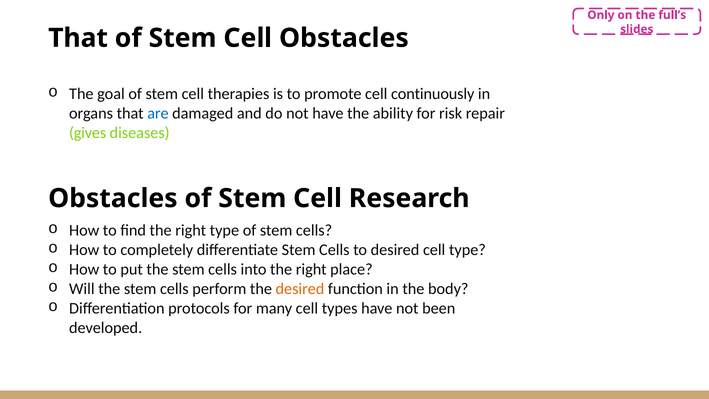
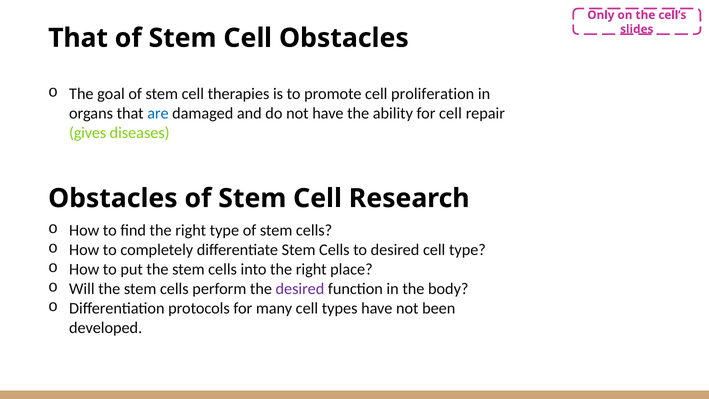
full’s: full’s -> cell’s (672, 15)
continuously: continuously -> proliferation (433, 94)
for risk: risk -> cell (451, 113)
desired colour: orange -> purple (300, 289)
